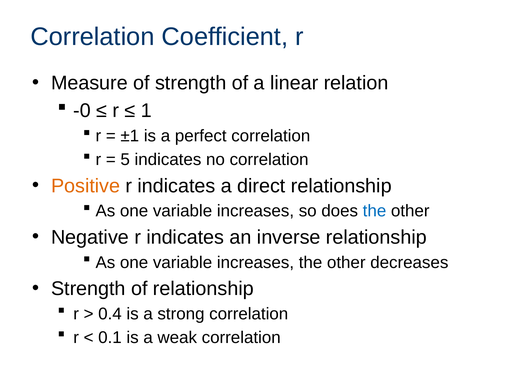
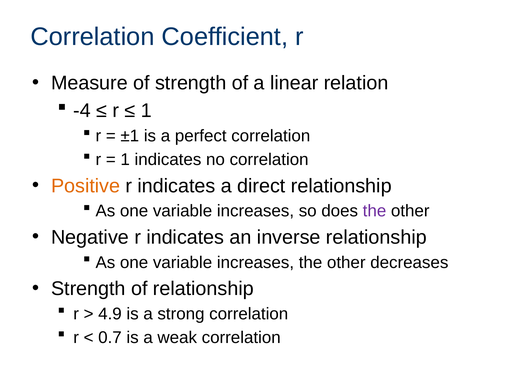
-0: -0 -> -4 (82, 111)
5: 5 -> 1 (125, 160)
the colour: blue -> purple (375, 211)
0.4: 0.4 -> 4.9 (110, 314)
0.1: 0.1 -> 0.7 (110, 337)
